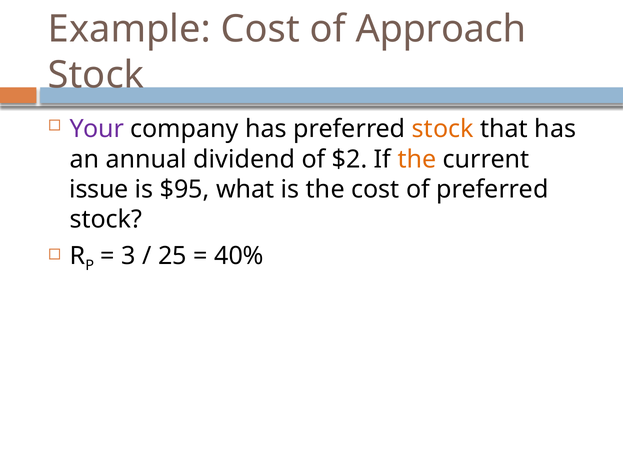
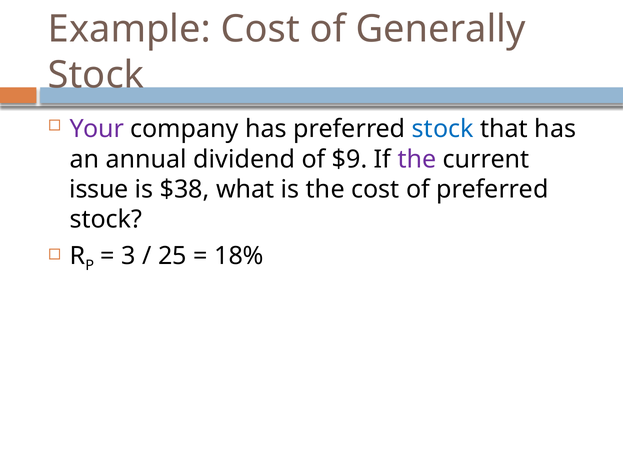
Approach: Approach -> Generally (441, 29)
stock colour: orange -> blue (443, 129)
$2: $2 -> $9 (350, 159)
the colour: orange -> purple (417, 159)
$95: $95 -> $38 (185, 189)
40%: 40% -> 18% (239, 255)
